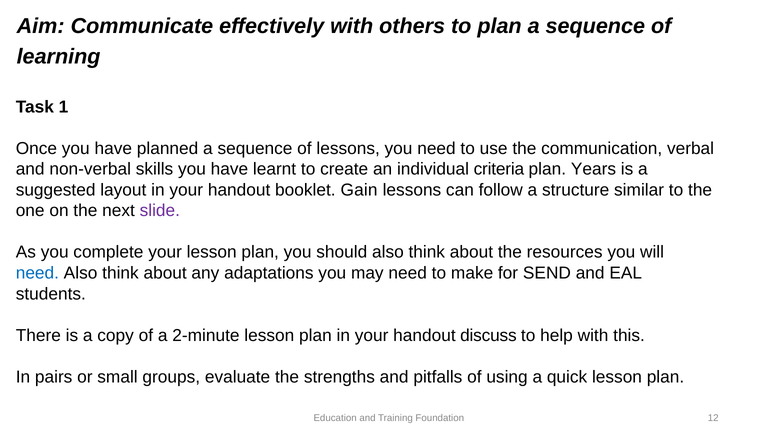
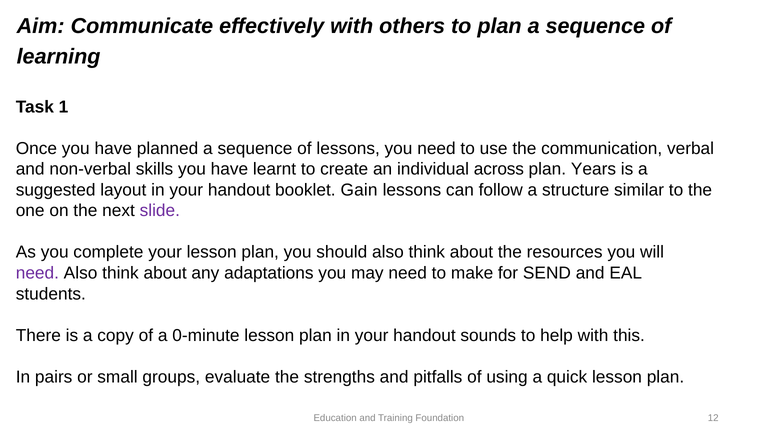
criteria: criteria -> across (499, 169)
need colour: blue -> purple (37, 273)
2-minute: 2-minute -> 0-minute (206, 335)
discuss: discuss -> sounds (488, 335)
